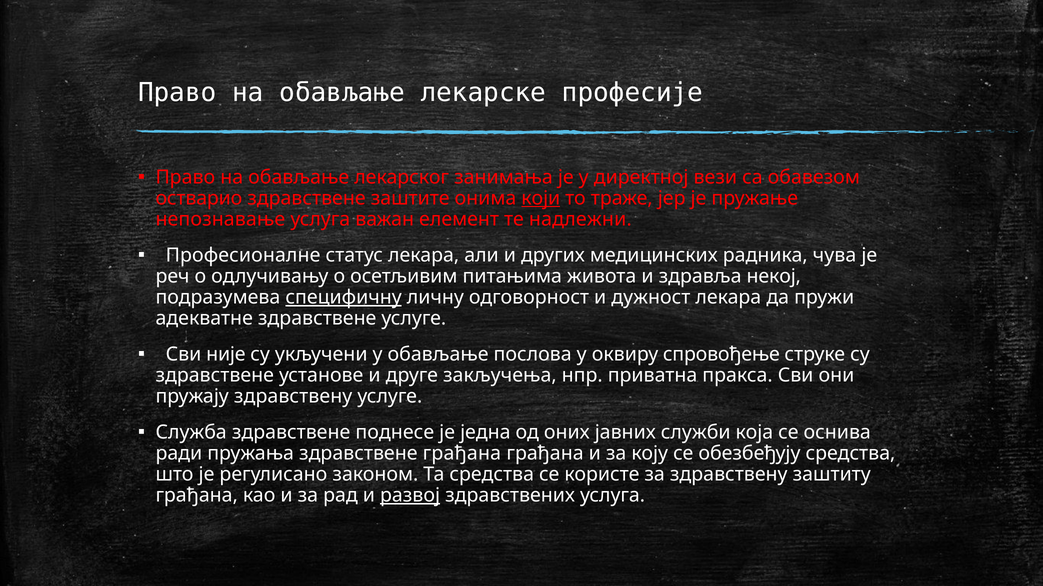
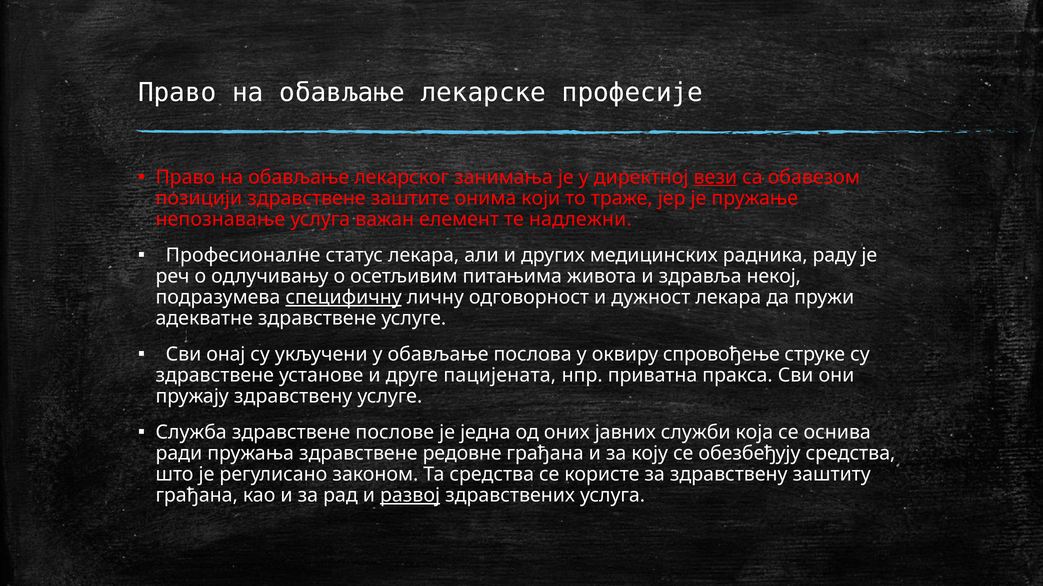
вези underline: none -> present (715, 177)
остварио: остварио -> позицији (199, 198)
који underline: present -> none (541, 198)
чува: чува -> раду (835, 255)
није: није -> онај (226, 355)
закључења: закључења -> пацијената (500, 376)
поднесе: поднесе -> послове (395, 433)
здравствене грађана: грађана -> редовне (462, 454)
